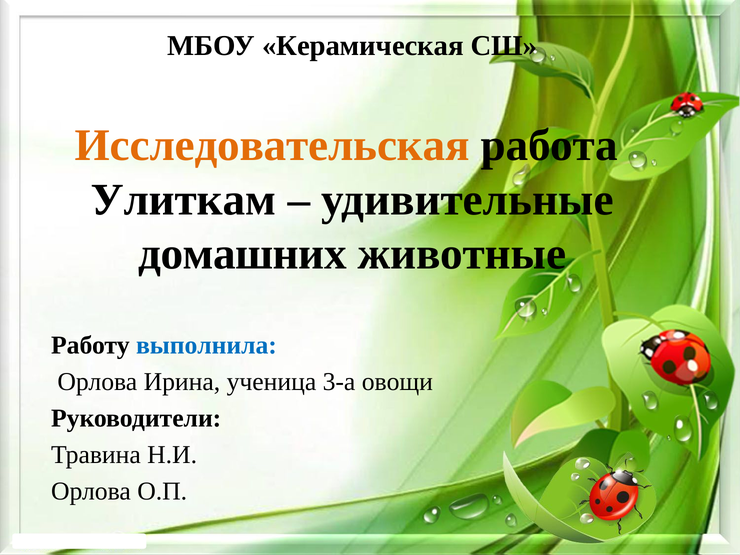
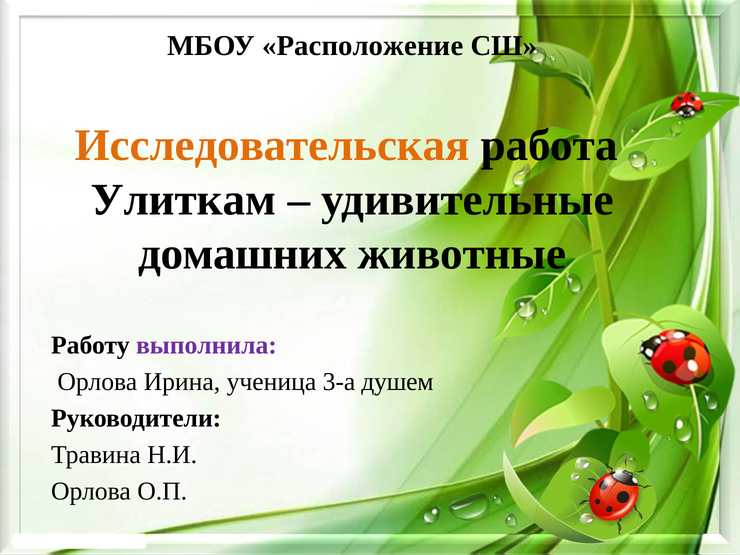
Керамическая: Керамическая -> Расположение (363, 46)
выполнила colour: blue -> purple (206, 345)
овощи: овощи -> душем (397, 382)
